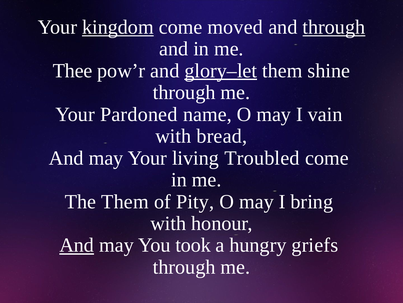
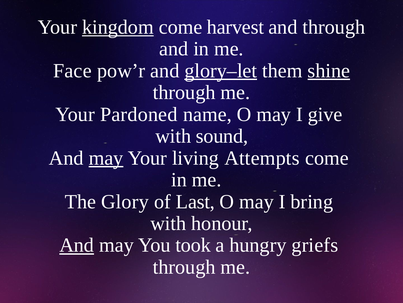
moved: moved -> harvest (235, 27)
through underline: present -> none (334, 27)
Thee: Thee -> Face (72, 71)
shine underline: none -> present (329, 71)
vain: vain -> give (325, 114)
bread: bread -> sound (222, 136)
may underline: none -> present (106, 158)
Troubled: Troubled -> Attempts (262, 158)
The Them: Them -> Glory (125, 201)
Pity: Pity -> Last (195, 201)
